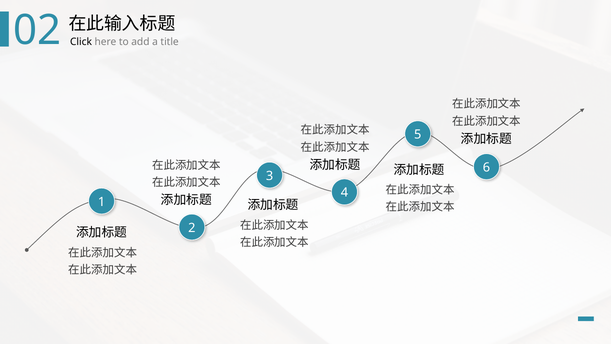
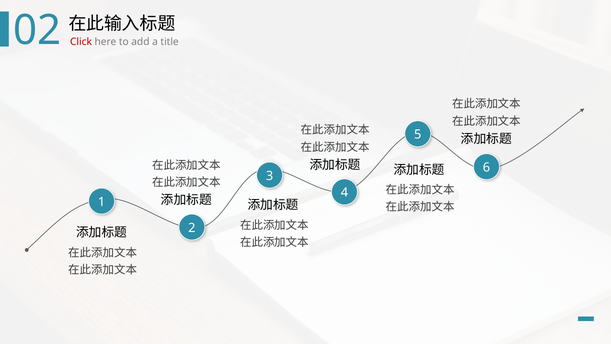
Click colour: black -> red (81, 42)
